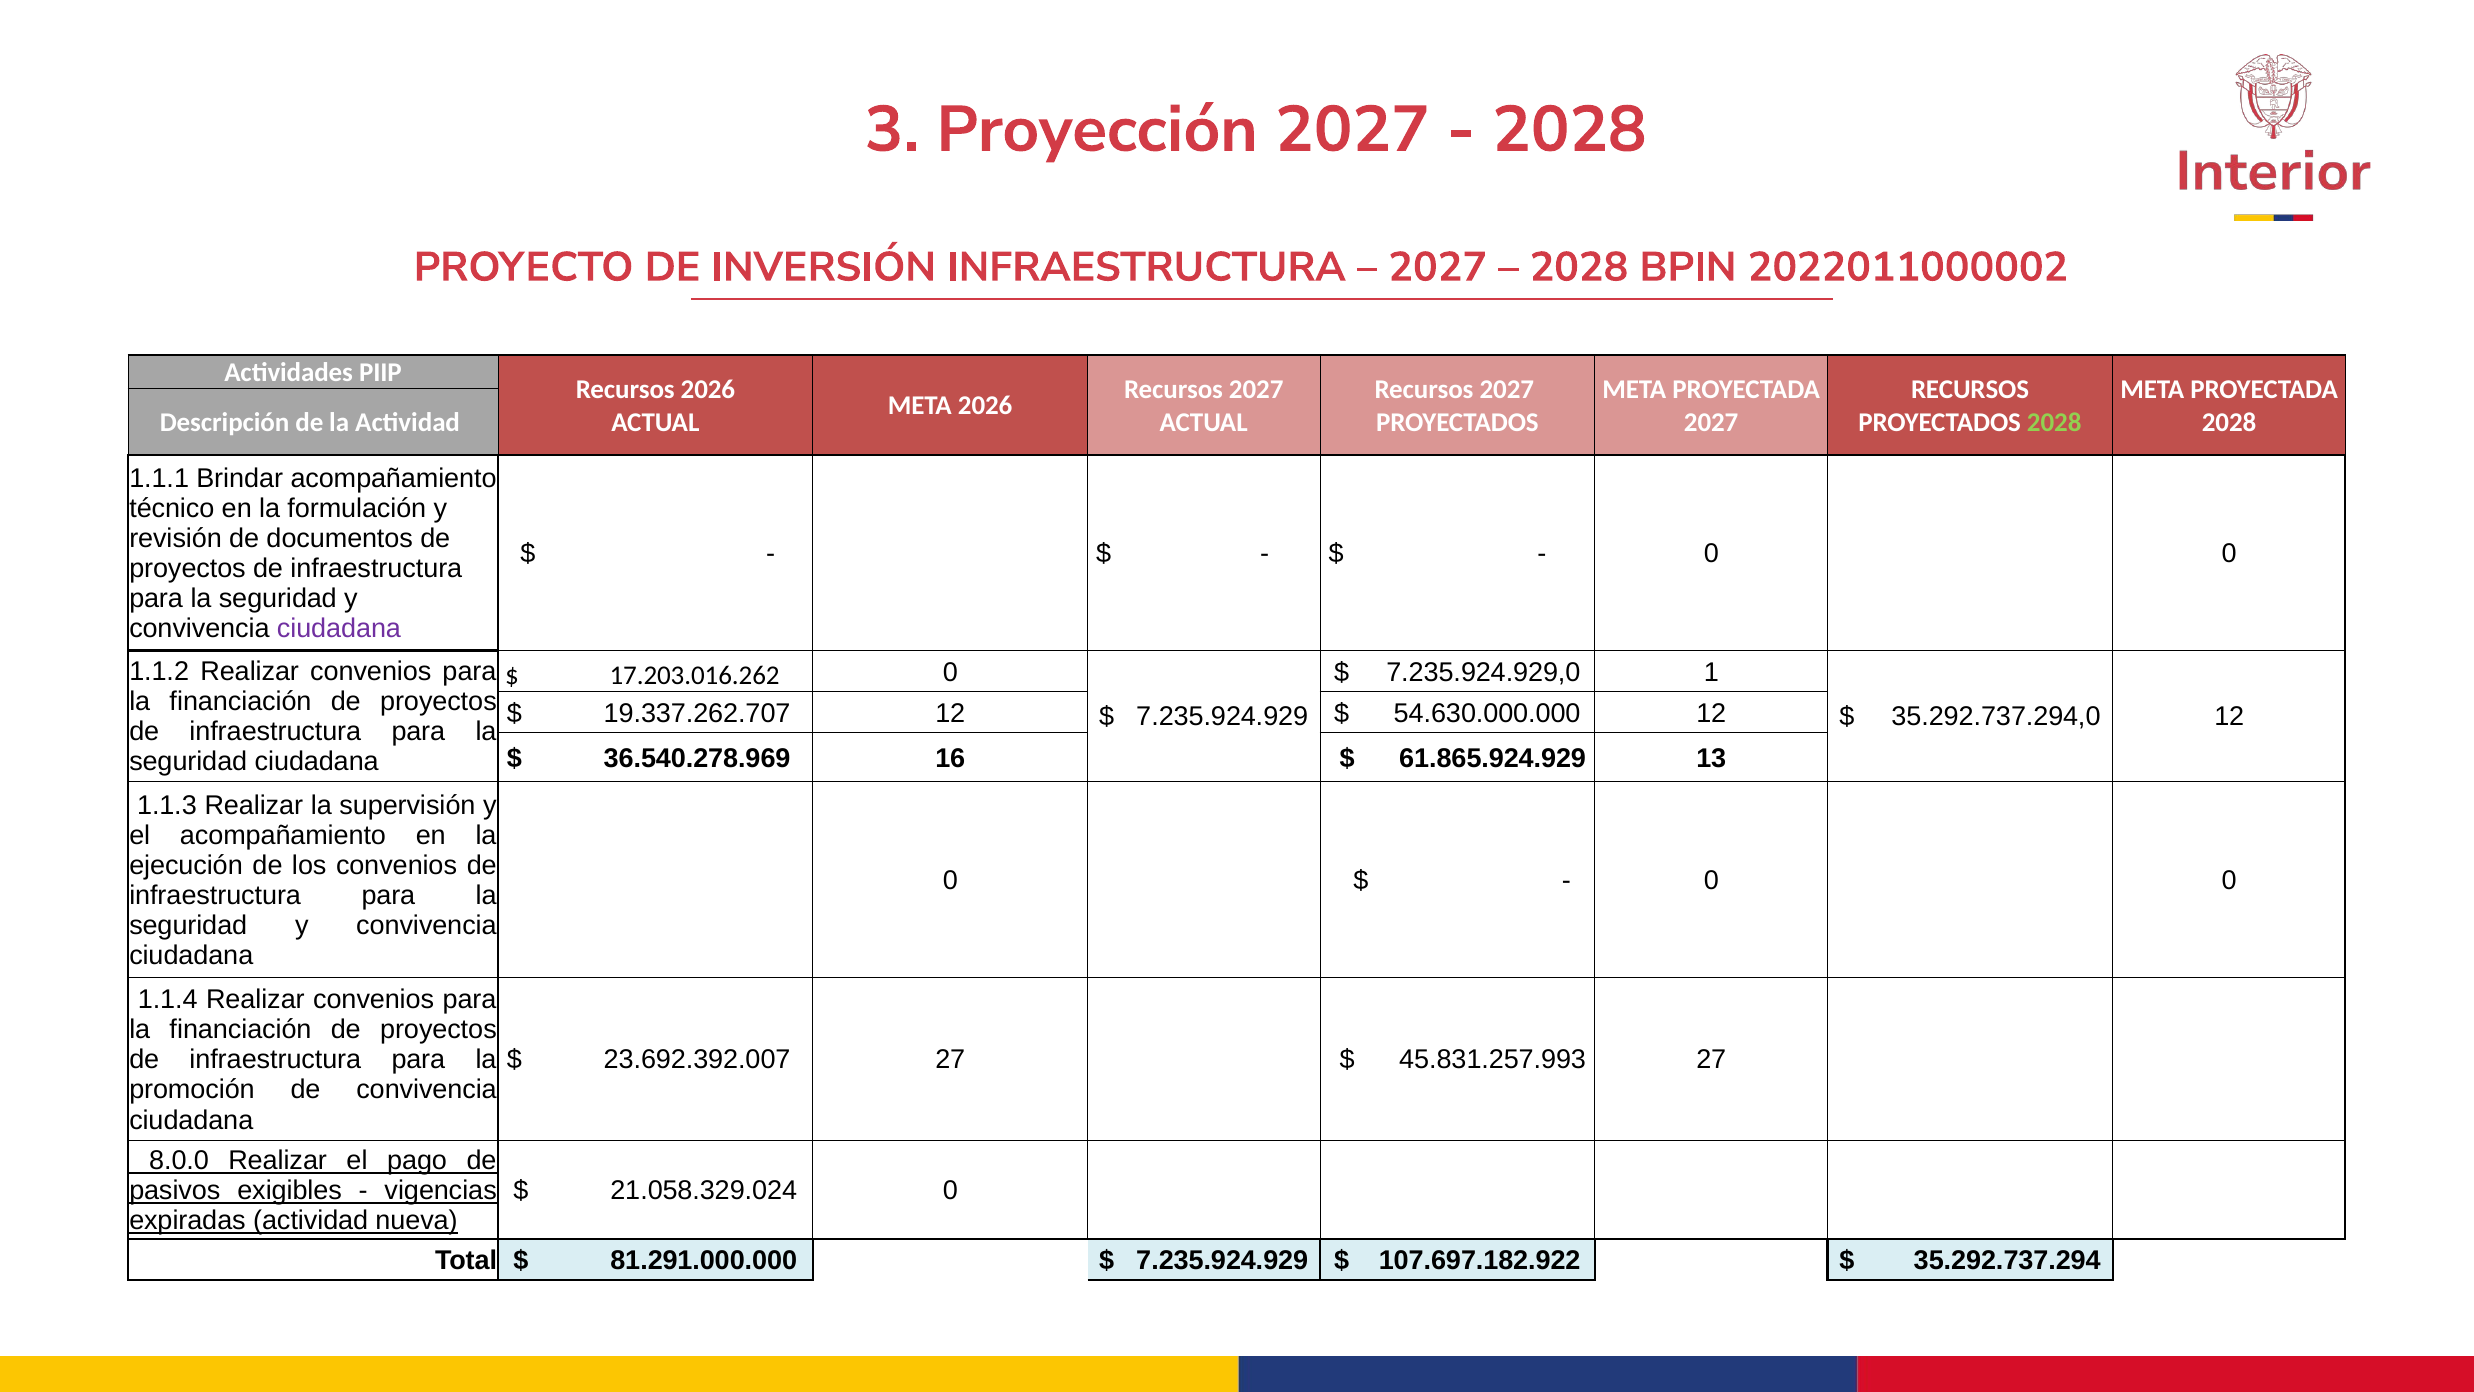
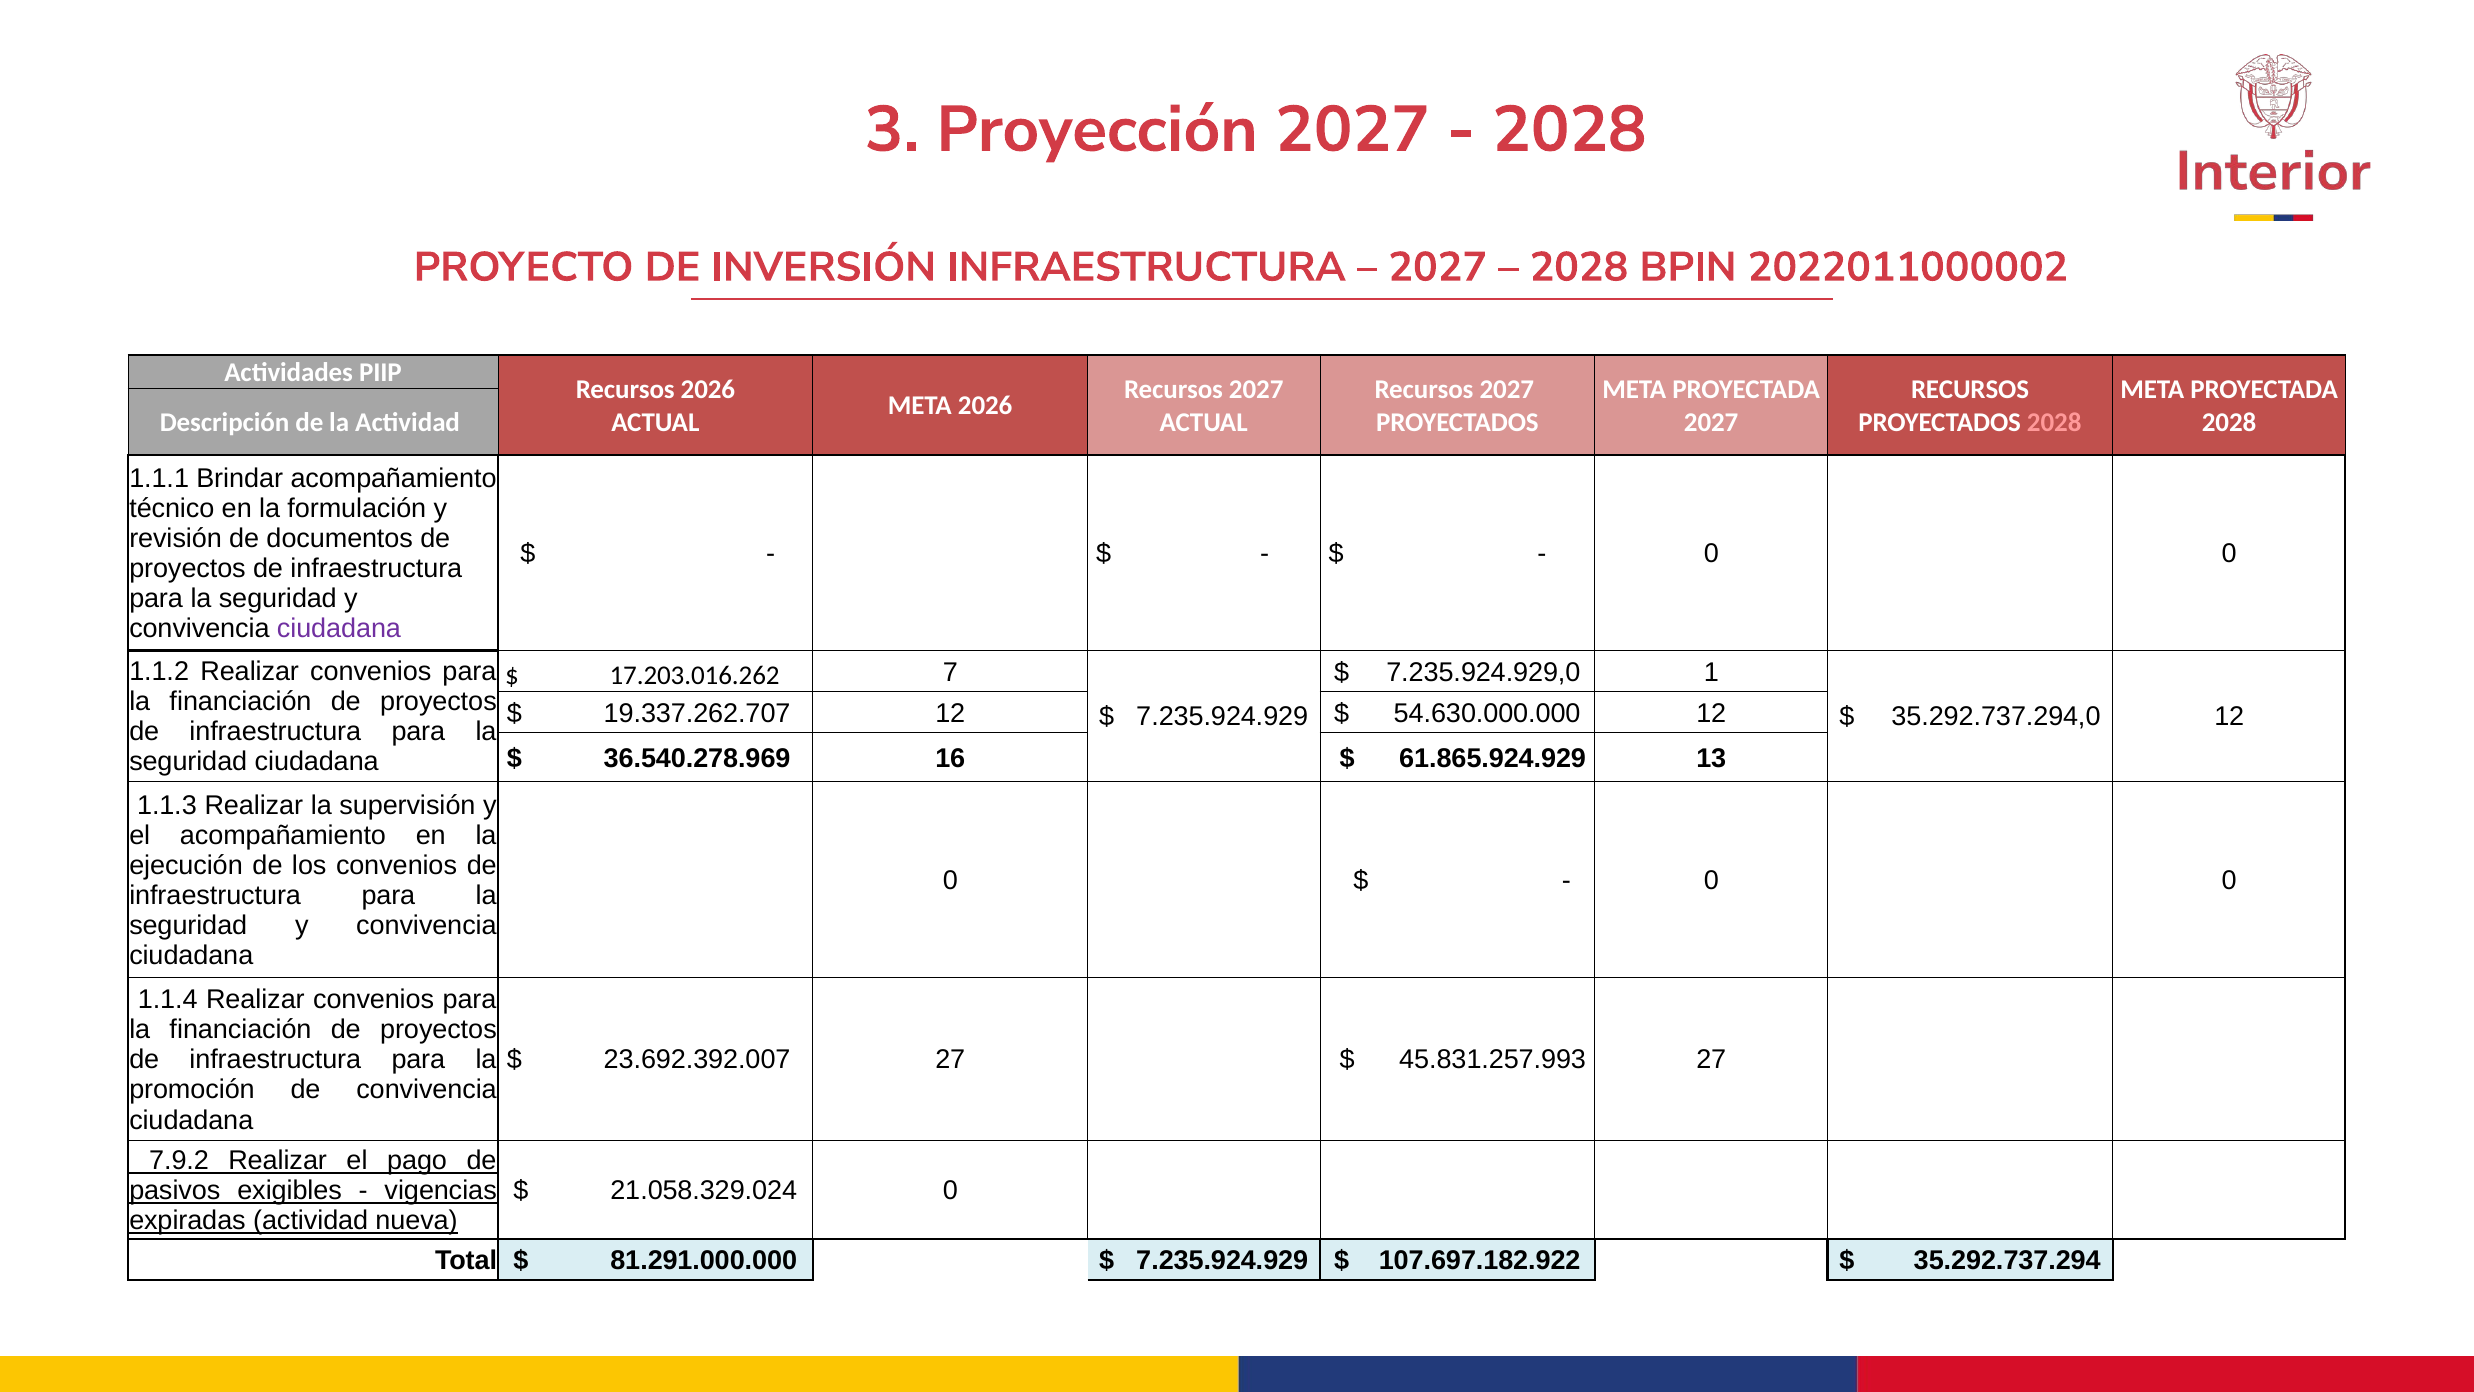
2028 colour: light green -> pink (2054, 422)
17.203.016.262 0: 0 -> 7 (950, 672)
8.0.0: 8.0.0 -> 7.9.2 (179, 1161)
